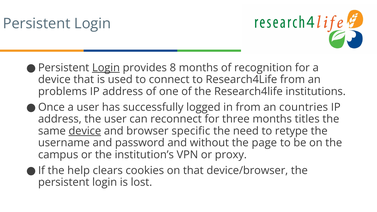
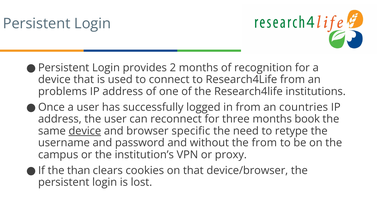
Login underline: present -> none (106, 68)
8: 8 -> 2 (173, 68)
titles: titles -> book (307, 119)
the page: page -> from (264, 143)
help: help -> than (79, 171)
